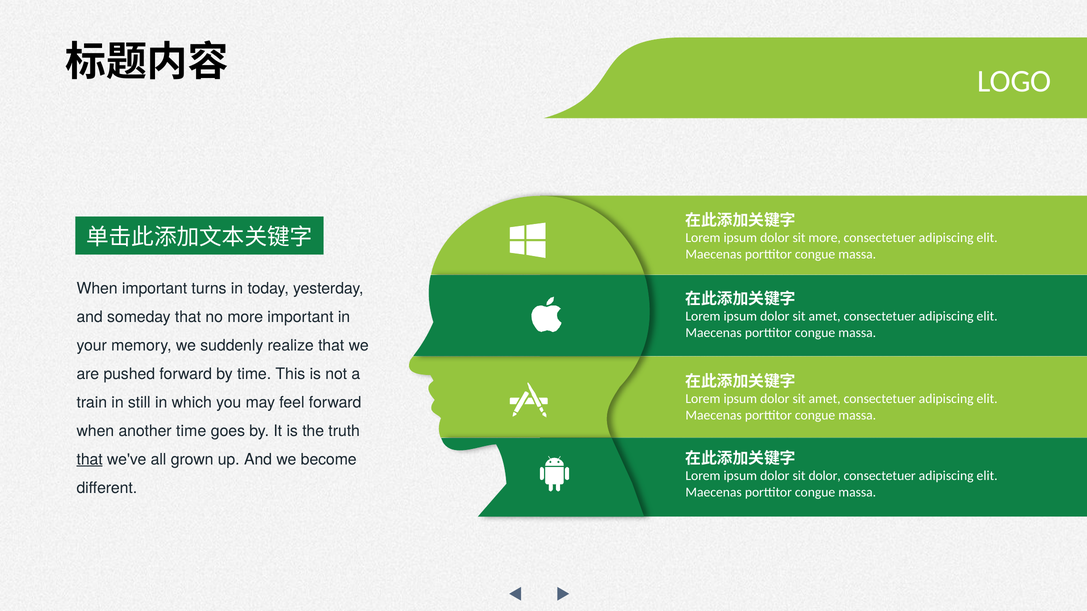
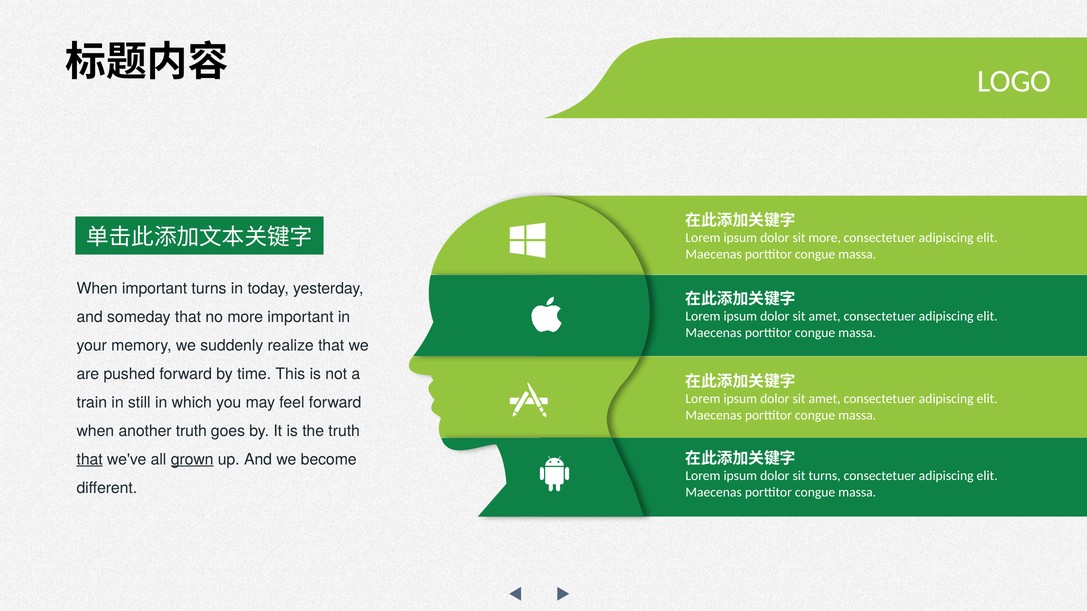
another time: time -> truth (191, 431)
grown underline: none -> present (192, 460)
sit dolor: dolor -> turns (825, 476)
